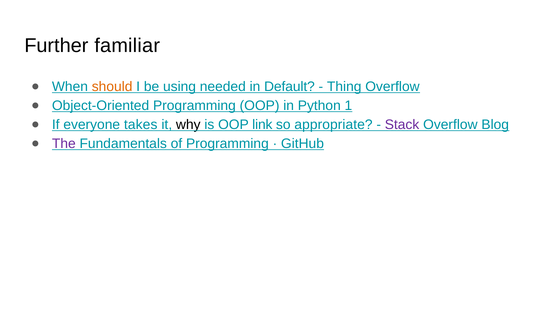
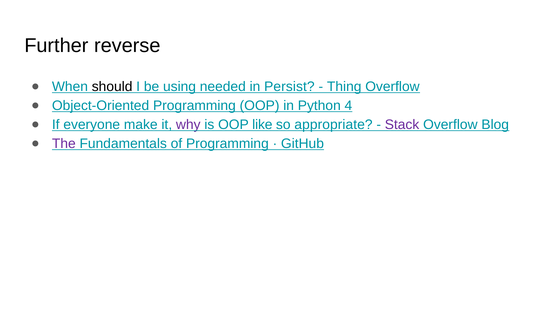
familiar: familiar -> reverse (127, 46)
should colour: orange -> black (112, 87)
Default: Default -> Persist (289, 87)
1: 1 -> 4 (348, 106)
takes: takes -> make (141, 125)
why colour: black -> purple (188, 125)
link: link -> like (262, 125)
